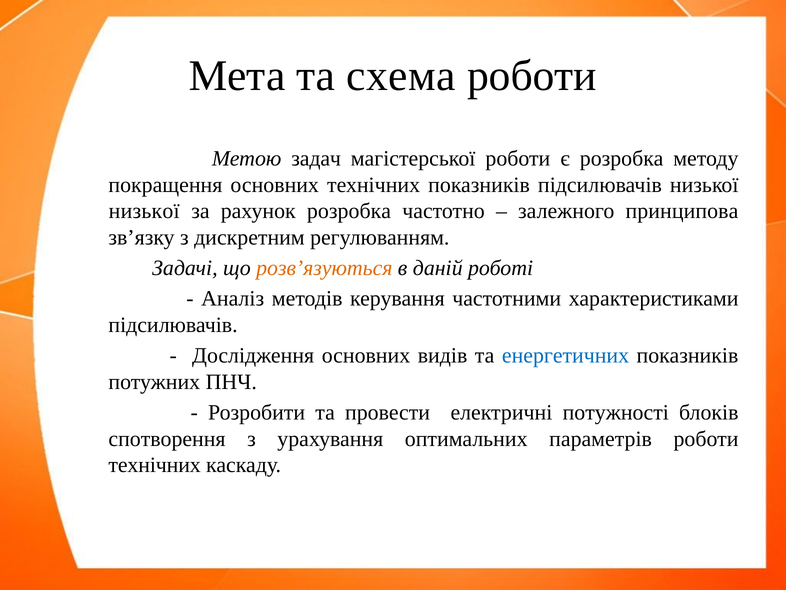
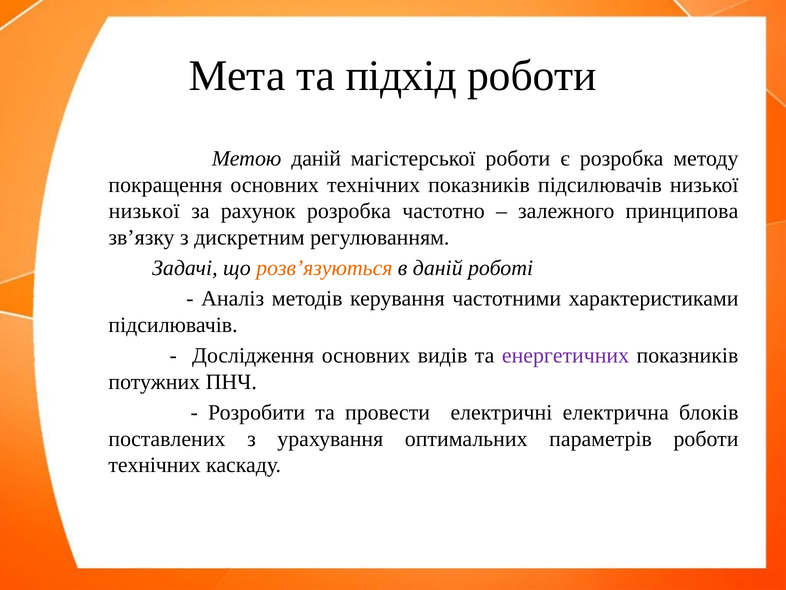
схема: схема -> підхід (401, 76)
Метою задач: задач -> даній (316, 159)
енергетичних colour: blue -> purple (566, 355)
потужності: потужності -> електрична (616, 412)
спотворення: спотворення -> поставлених (167, 438)
